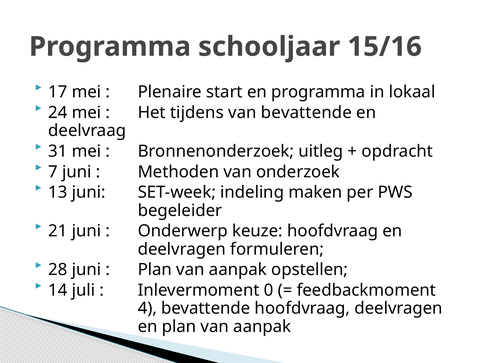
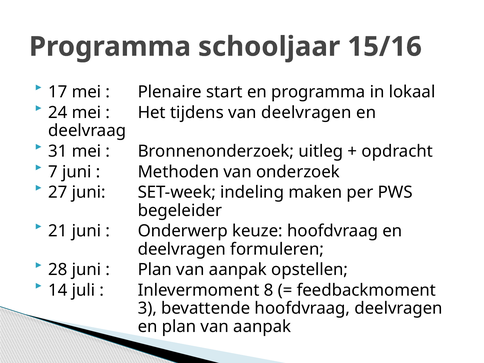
van bevattende: bevattende -> deelvragen (306, 113)
13: 13 -> 27 (58, 192)
0: 0 -> 8 (269, 290)
4: 4 -> 3 (147, 308)
